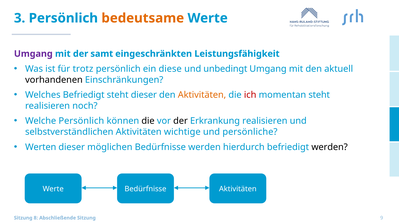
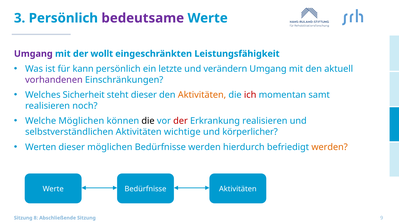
bedeutsame colour: orange -> purple (143, 18)
samt: samt -> wollt (102, 54)
trotz: trotz -> kann (83, 69)
diese: diese -> letzte (170, 69)
unbedingt: unbedingt -> verändern (225, 69)
vorhandenen colour: black -> purple (54, 80)
Welches Befriedigt: Befriedigt -> Sicherheit (84, 95)
momentan steht: steht -> samt (319, 95)
Welche Persönlich: Persönlich -> Möglichen (81, 121)
der colour: black -> red (181, 121)
persönliche: persönliche -> körperlicher (250, 132)
werden colour: black -> orange (330, 147)
